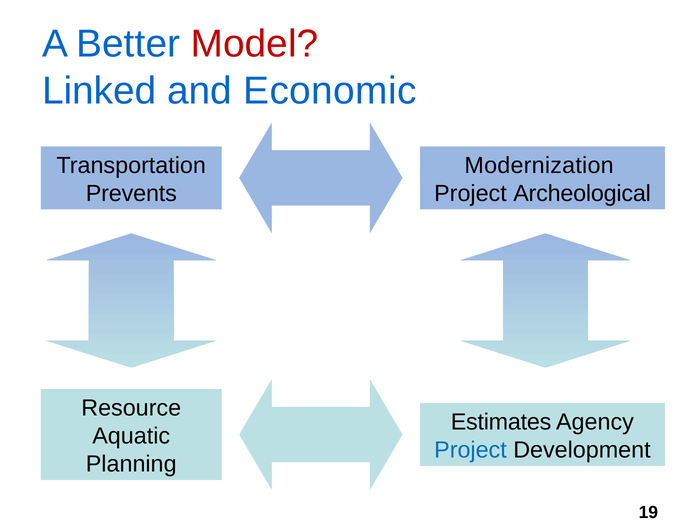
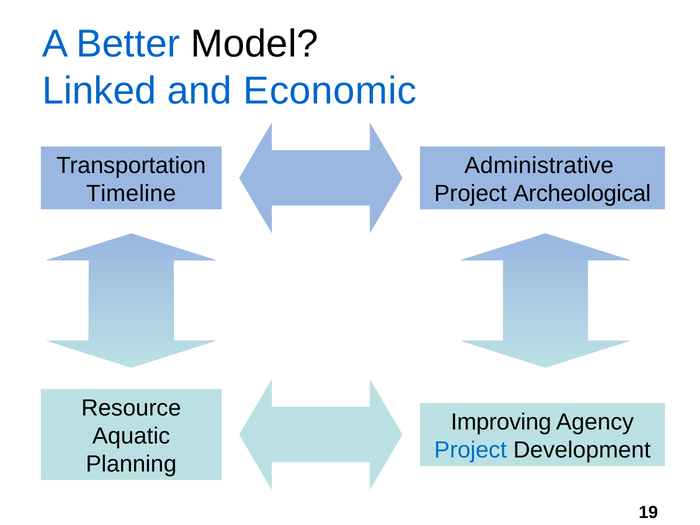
Model colour: red -> black (255, 44)
Modernization: Modernization -> Administrative (539, 166)
Prevents: Prevents -> Timeline (131, 194)
Estimates: Estimates -> Improving (501, 422)
